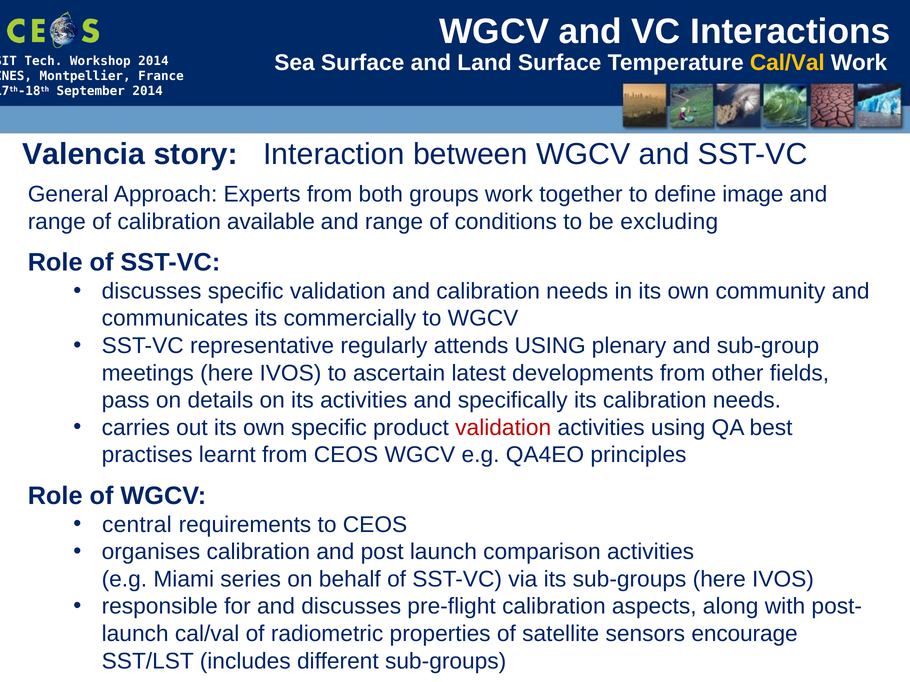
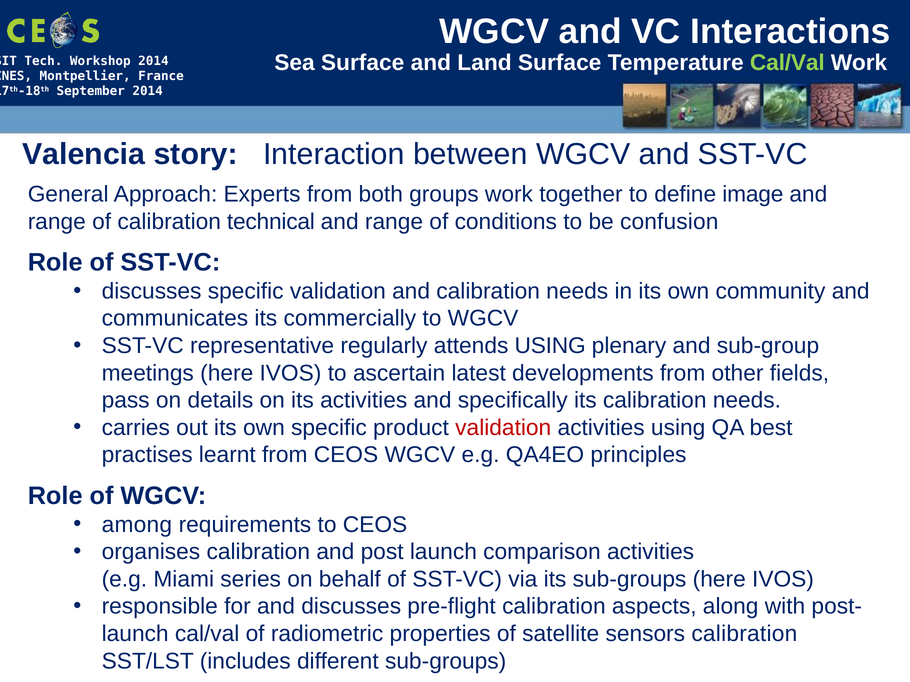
Cal/Val colour: yellow -> light green (787, 63)
available: available -> technical (271, 222)
excluding: excluding -> confusion (669, 222)
central: central -> among (137, 525)
sensors encourage: encourage -> calibration (744, 634)
